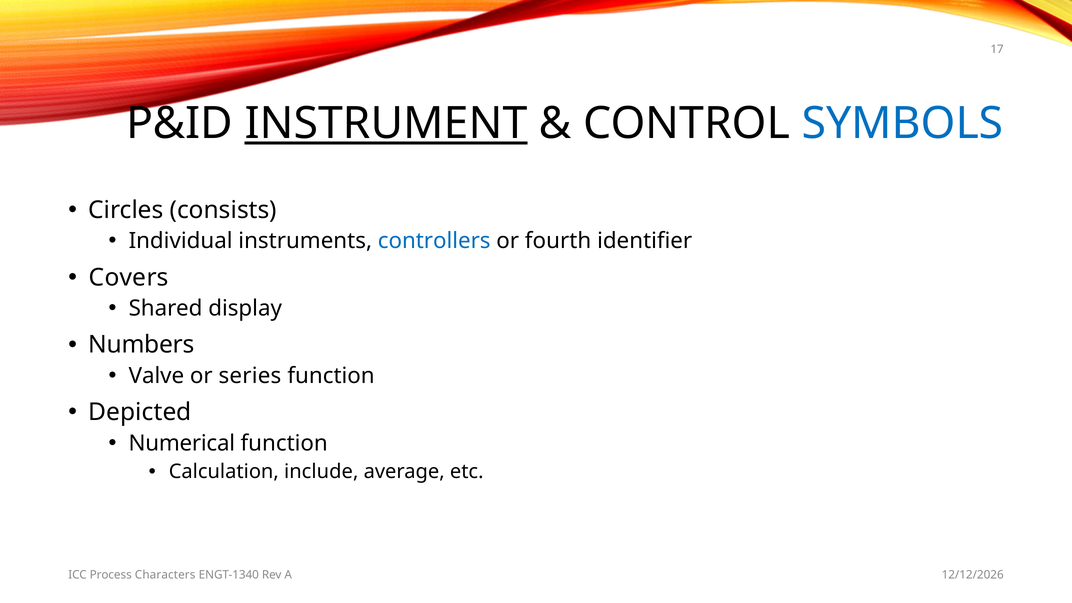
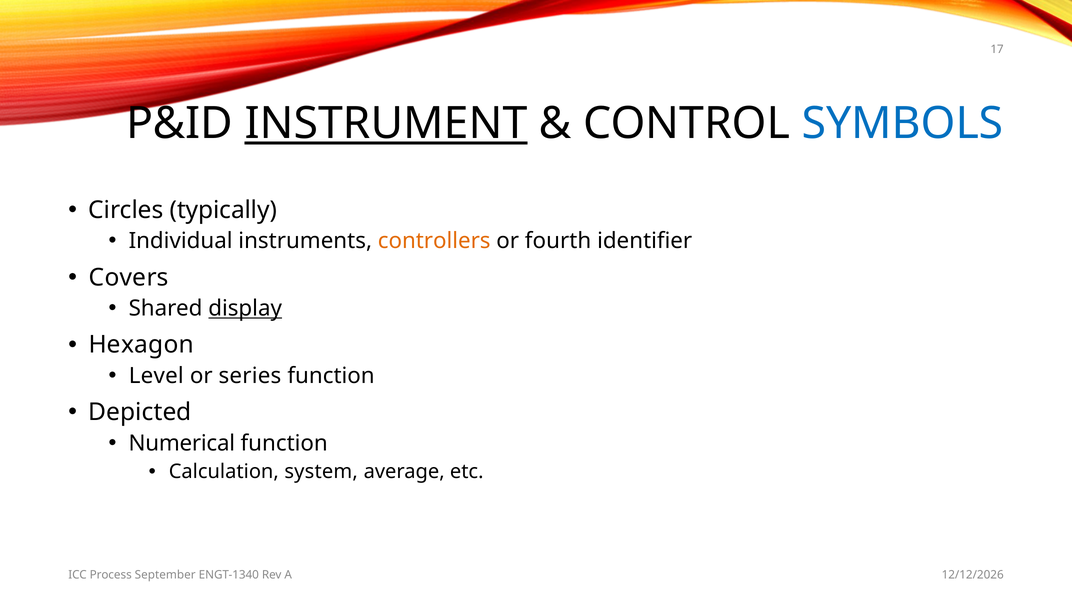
consists: consists -> typically (223, 210)
controllers colour: blue -> orange (434, 241)
display underline: none -> present (245, 308)
Numbers: Numbers -> Hexagon (141, 345)
Valve: Valve -> Level (156, 376)
include: include -> system (321, 472)
Characters: Characters -> September (165, 575)
